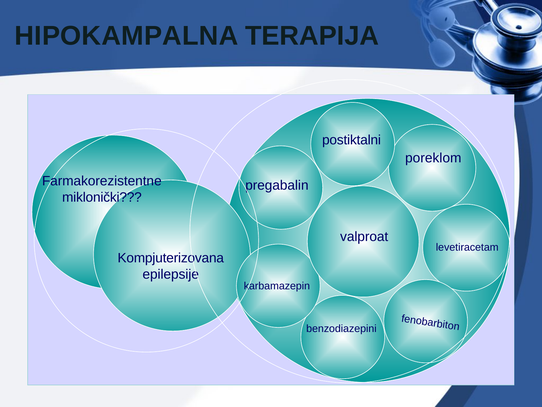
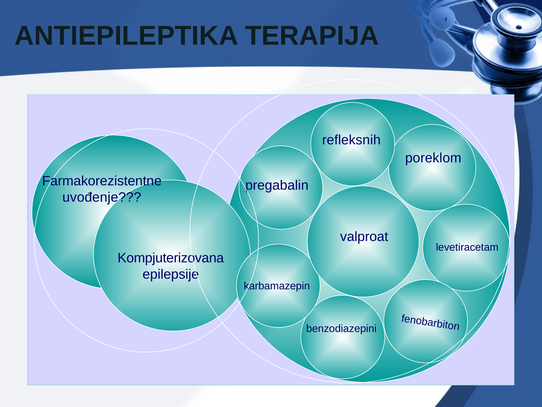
HIPOKAMPALNA: HIPOKAMPALNA -> ANTIEPILEPTIKA (126, 36)
postiktalni: postiktalni -> refleksnih (351, 140)
miklonički: miklonički -> uvođenje (102, 197)
